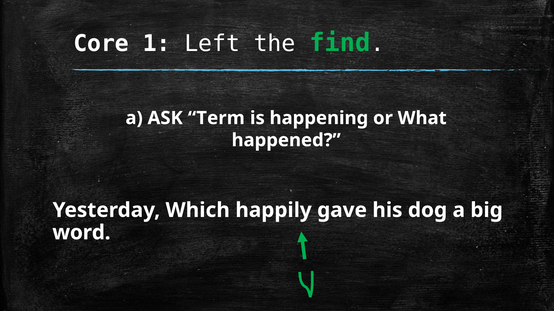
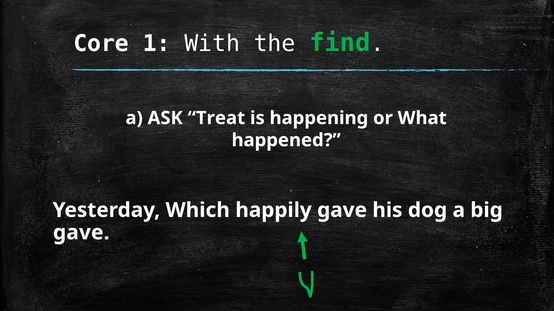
Left: Left -> With (212, 44)
Term: Term -> Treat (216, 118)
word: word -> gave (81, 233)
